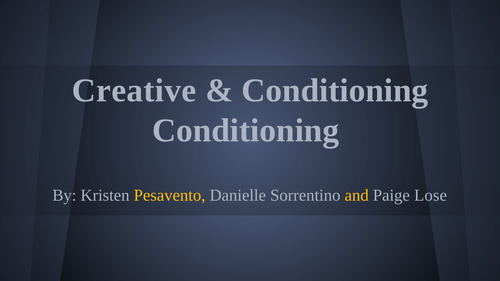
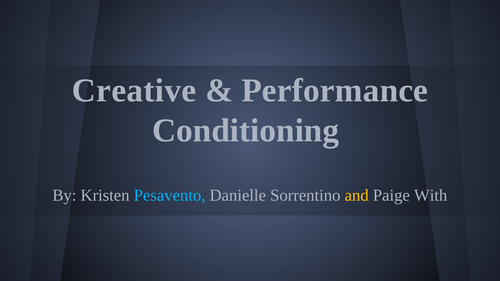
Conditioning: Conditioning -> Performance (335, 91)
Pesavento colour: yellow -> light blue (170, 196)
Lose: Lose -> With (431, 196)
